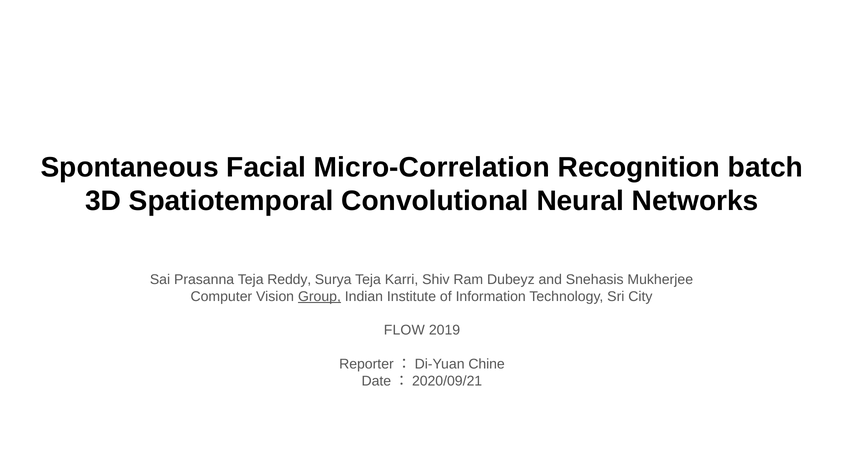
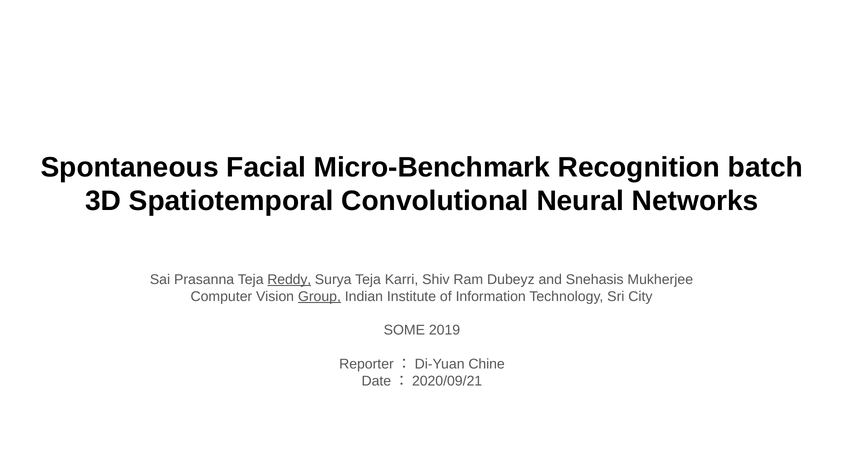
Micro-Correlation: Micro-Correlation -> Micro-Benchmark (432, 167)
Reddy underline: none -> present (289, 279)
FLOW: FLOW -> SOME (404, 330)
